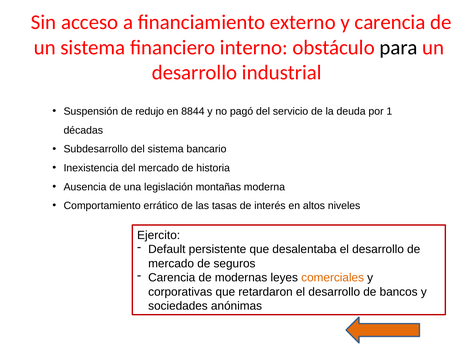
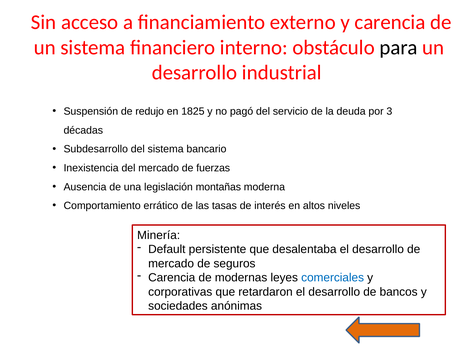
8844: 8844 -> 1825 (193, 111)
1: 1 -> 3 (389, 111)
historia: historia -> fuerzas (213, 168)
Ejercito: Ejercito -> Minería (159, 235)
comerciales colour: orange -> blue (333, 277)
